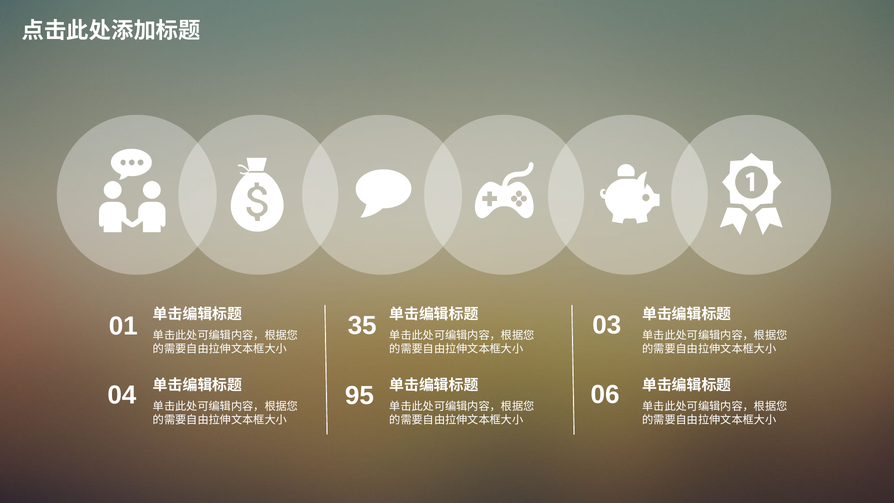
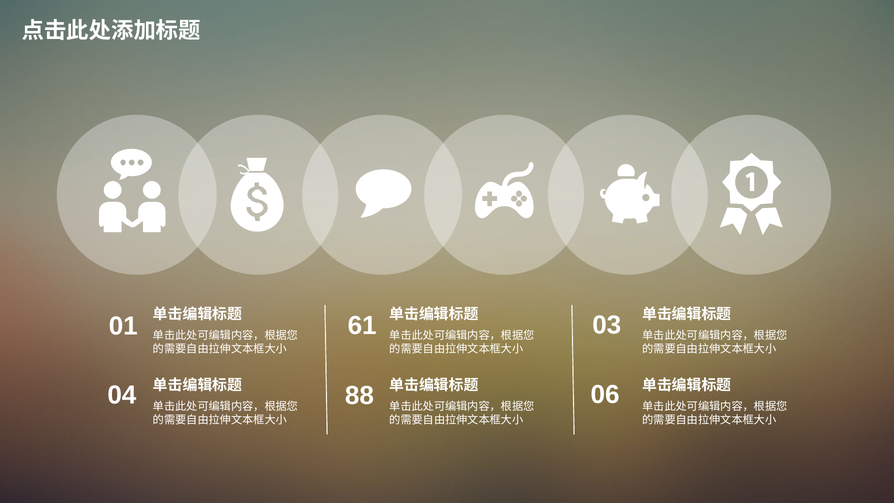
35: 35 -> 61 (362, 326)
95: 95 -> 88 (359, 395)
